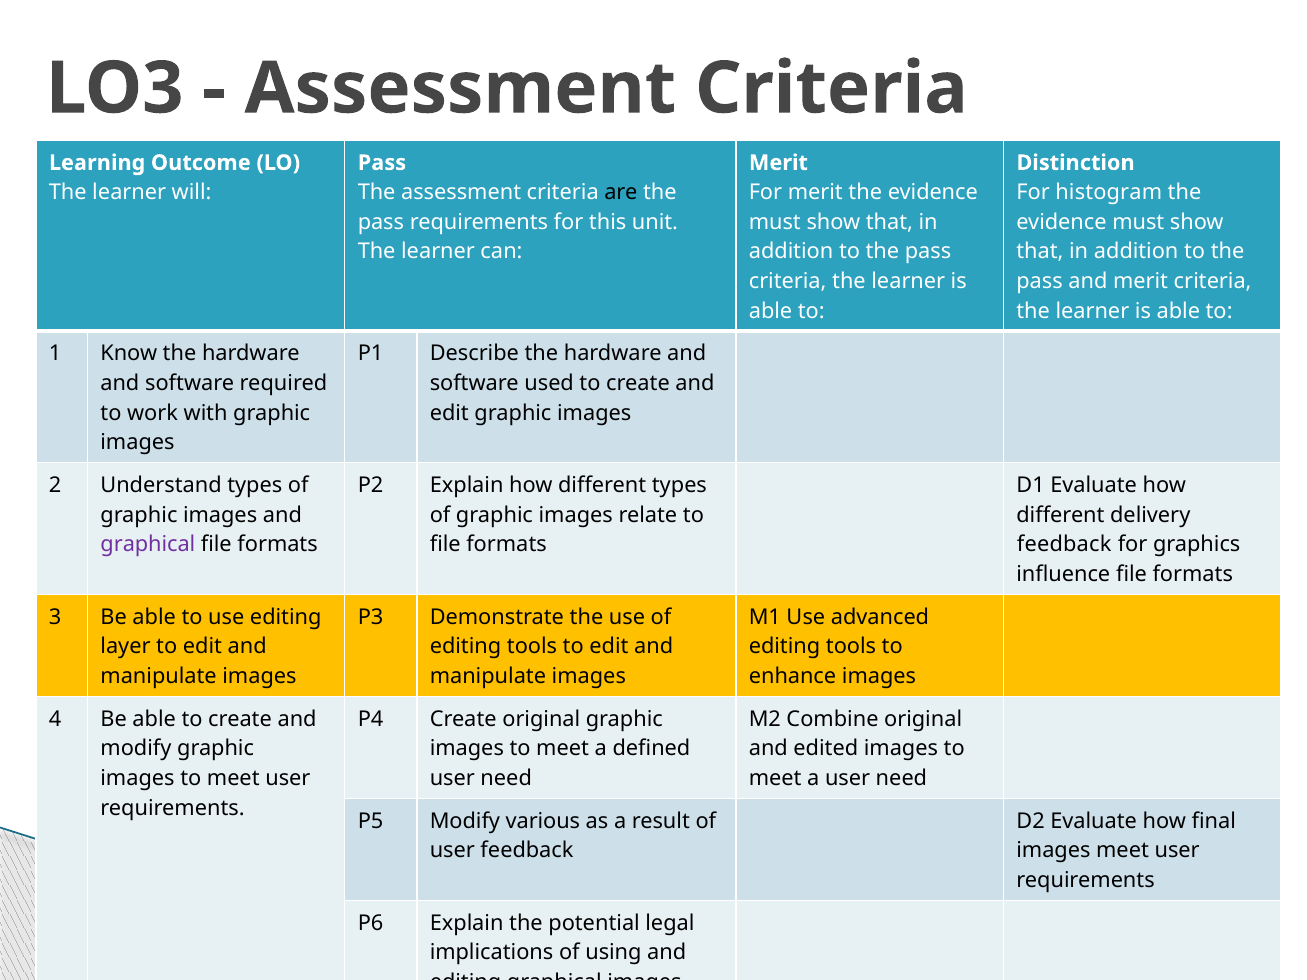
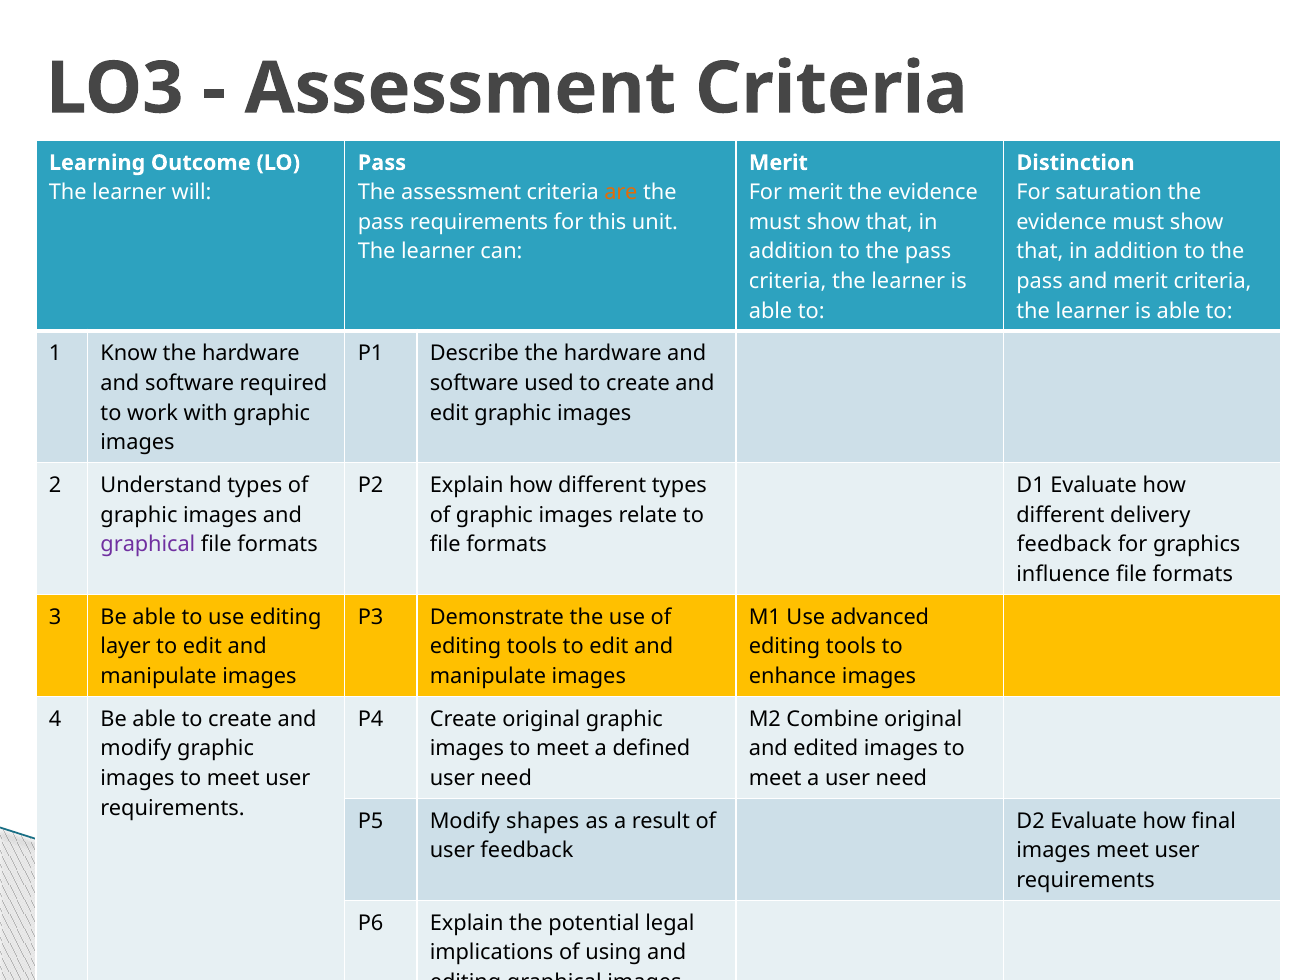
are colour: black -> orange (621, 192)
histogram: histogram -> saturation (1109, 192)
various: various -> shapes (543, 821)
